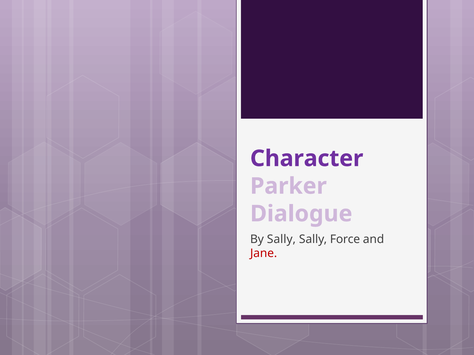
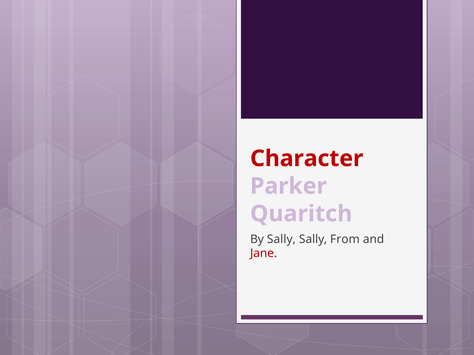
Character colour: purple -> red (307, 159)
Dialogue: Dialogue -> Quaritch (301, 214)
Force: Force -> From (345, 239)
